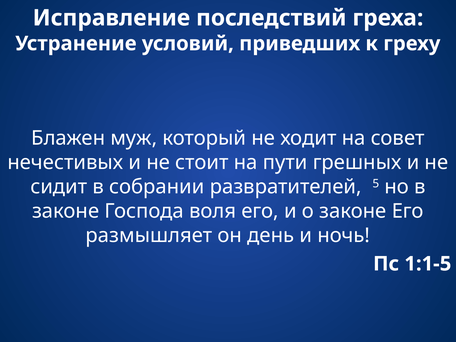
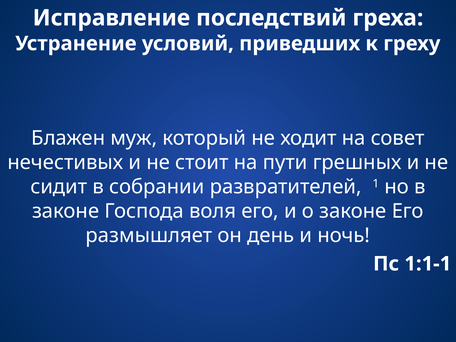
5: 5 -> 1 (376, 184)
1:1-5: 1:1-5 -> 1:1-1 (428, 264)
